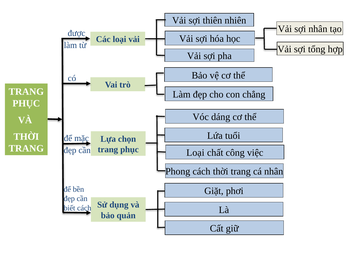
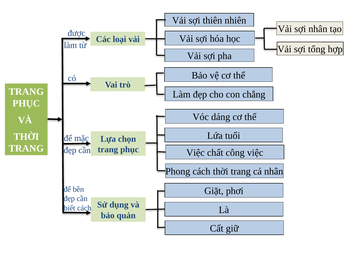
Loại: Loại -> Việc (195, 152)
